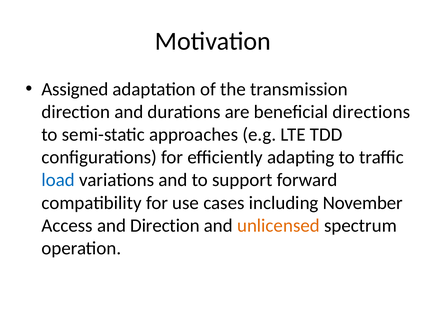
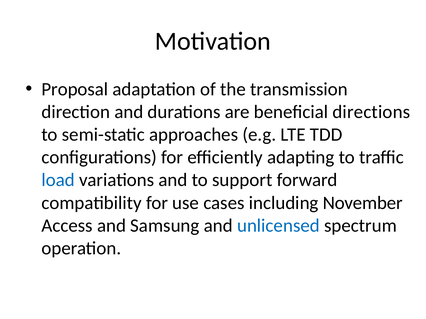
Assigned: Assigned -> Proposal (75, 89)
and Direction: Direction -> Samsung (165, 226)
unlicensed colour: orange -> blue (278, 226)
